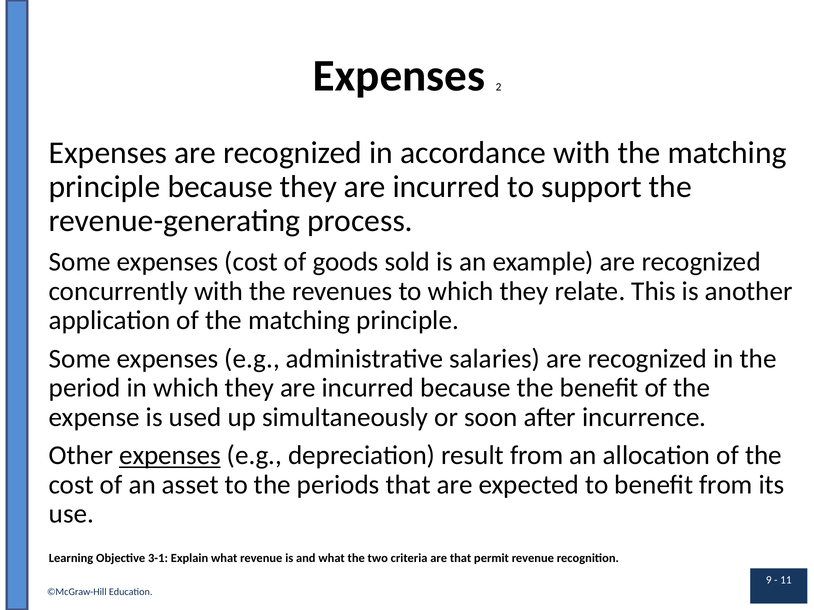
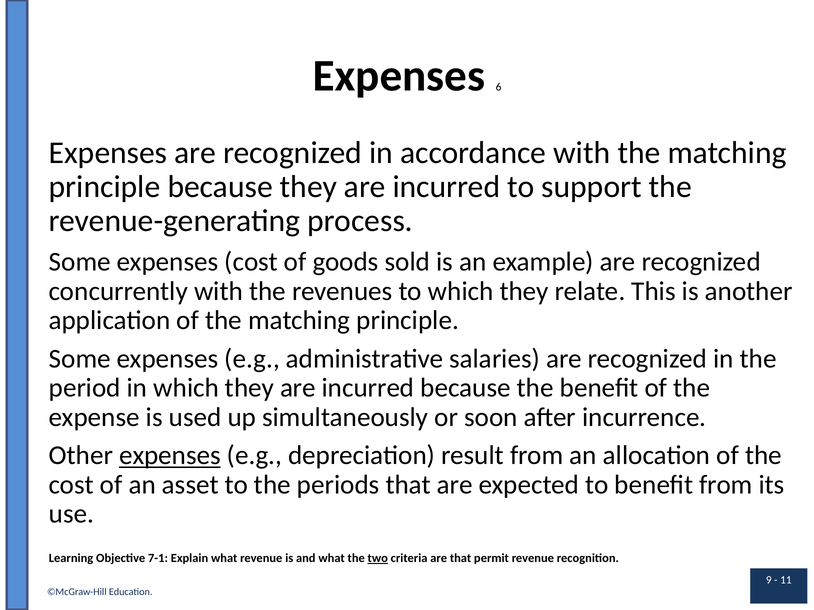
2: 2 -> 6 (499, 87)
3-1: 3-1 -> 7-1 (158, 559)
two underline: none -> present (378, 559)
